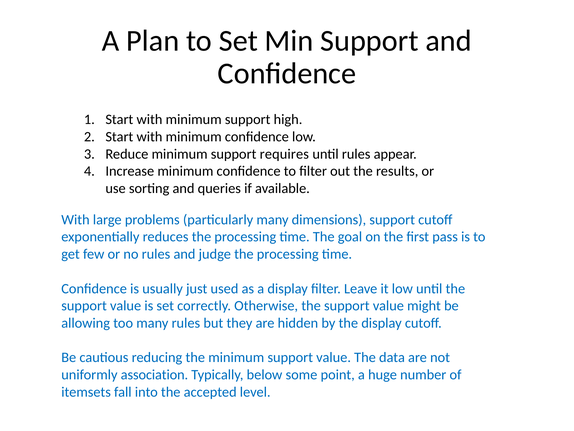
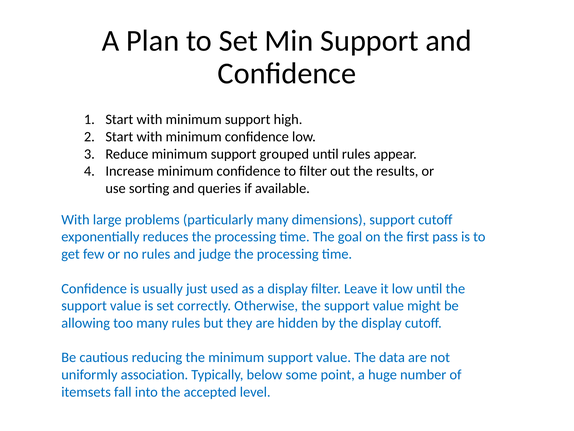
requires: requires -> grouped (284, 154)
